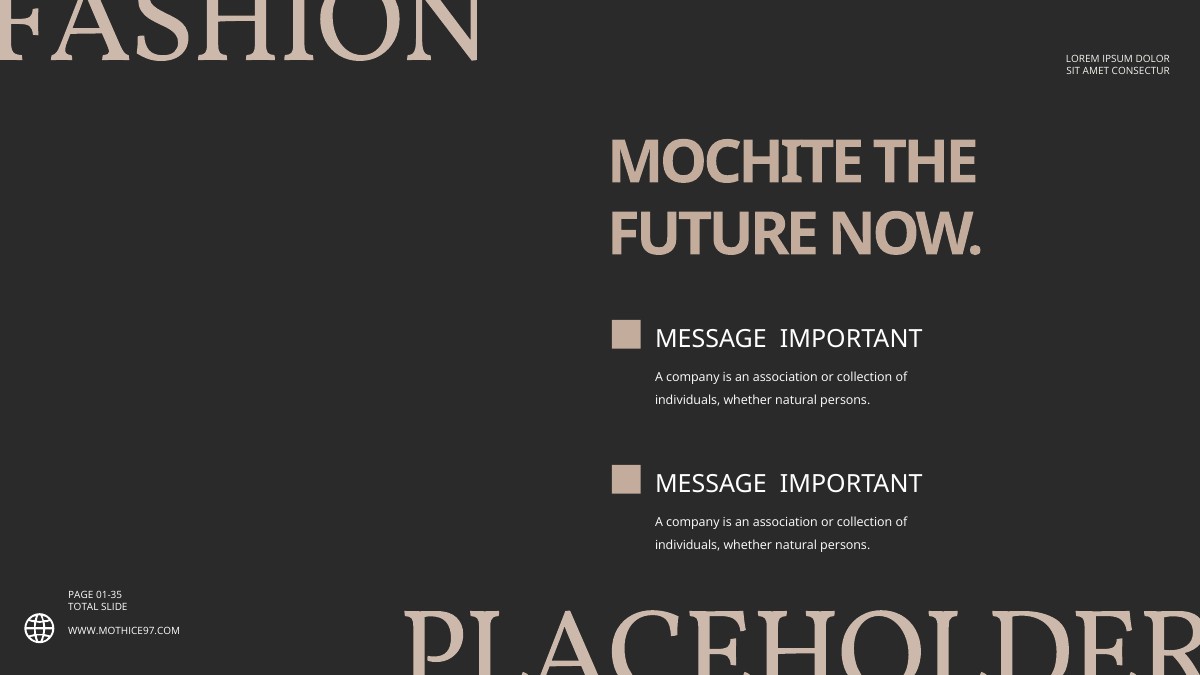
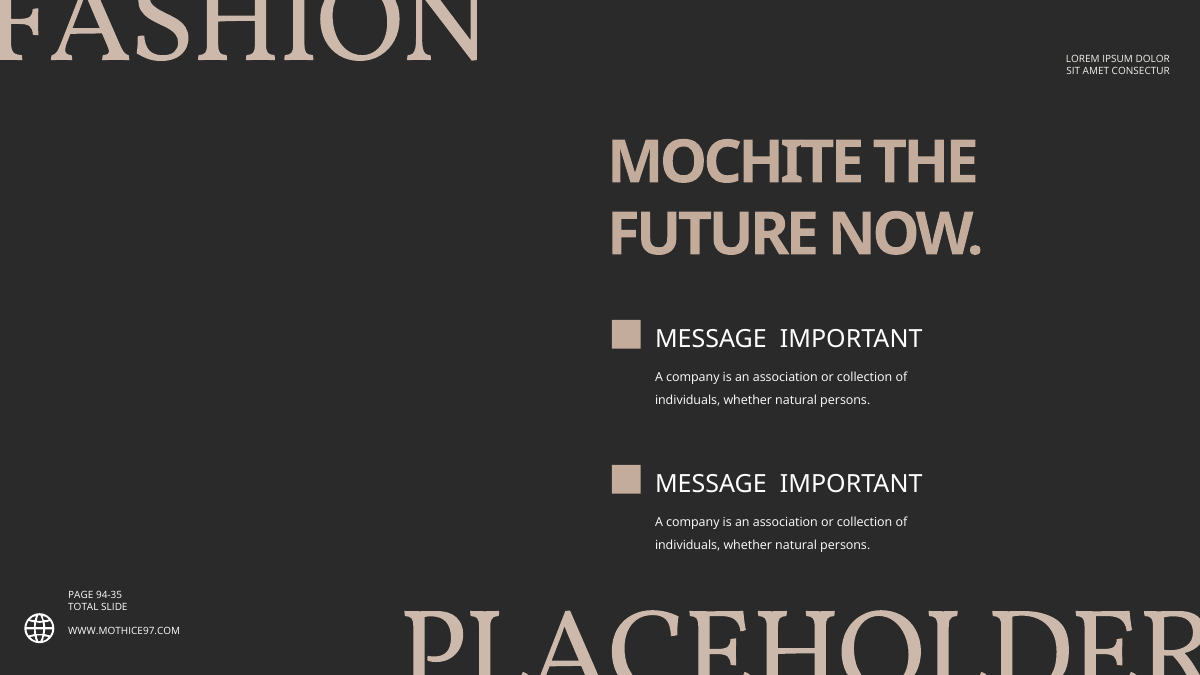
01-35: 01-35 -> 94-35 (109, 595)
